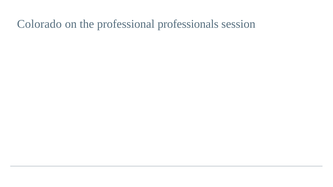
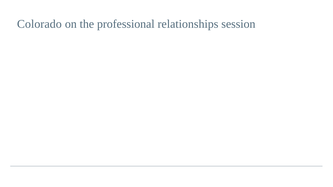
professionals: professionals -> relationships (188, 24)
